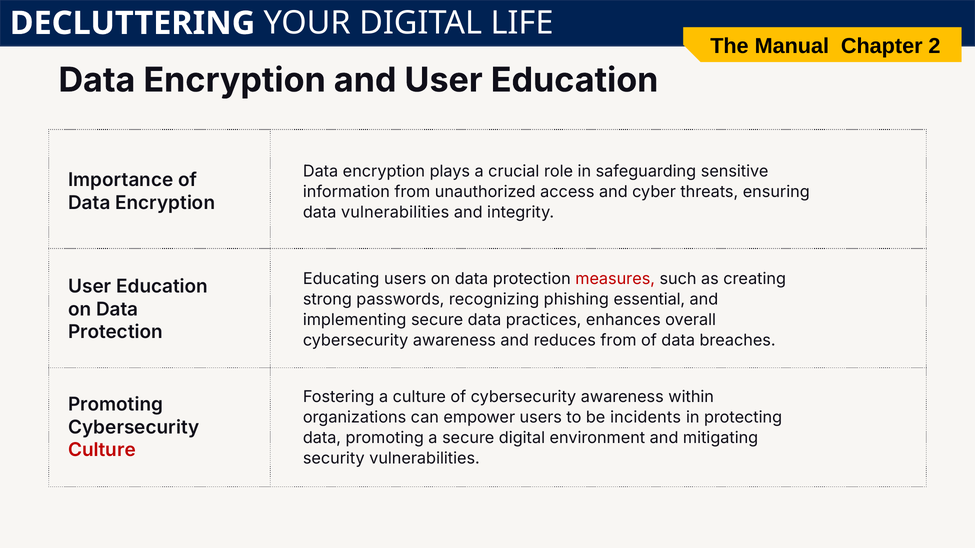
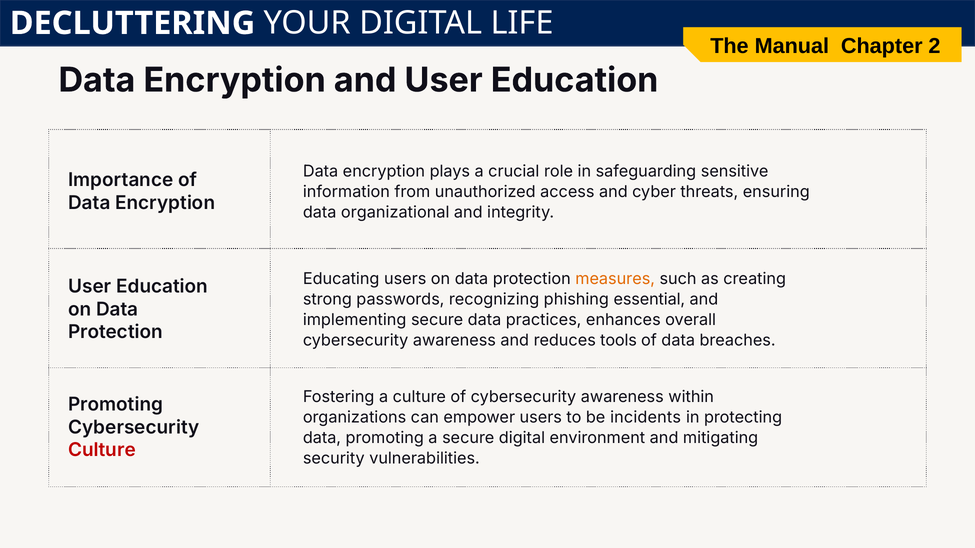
data vulnerabilities: vulnerabilities -> organizational (395, 212)
measures colour: red -> orange (615, 279)
reduces from: from -> tools (619, 341)
